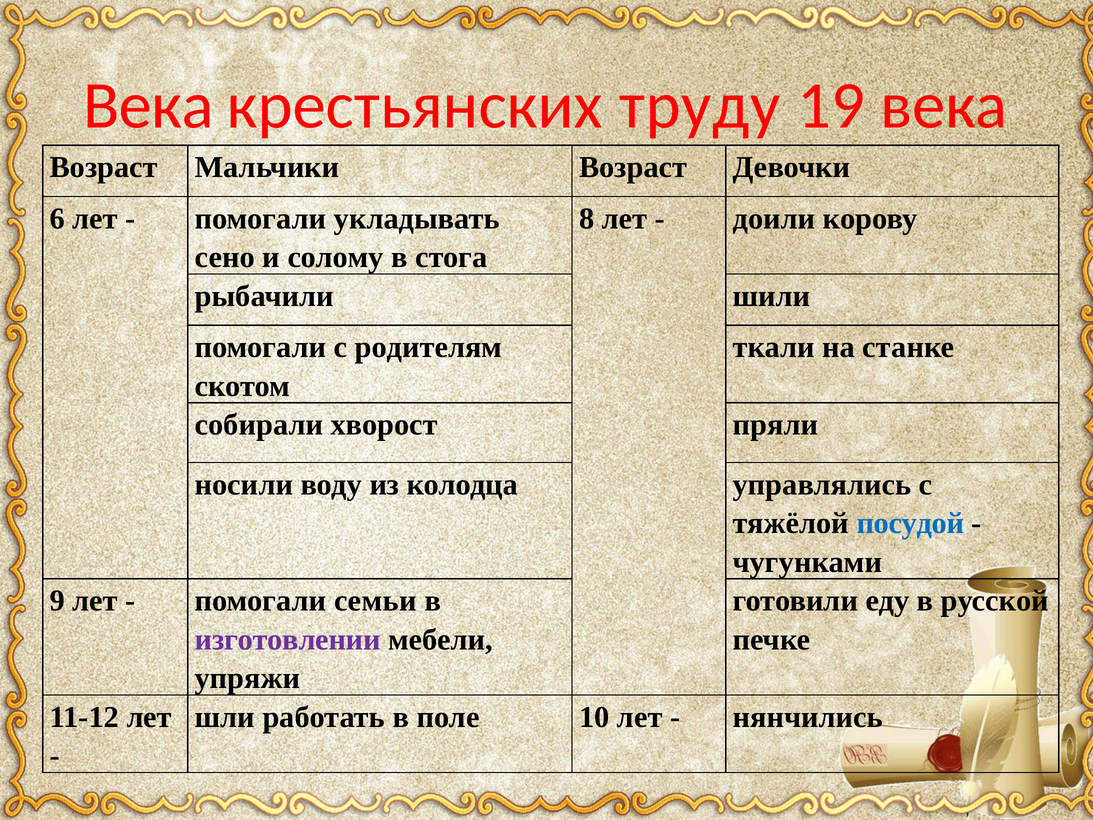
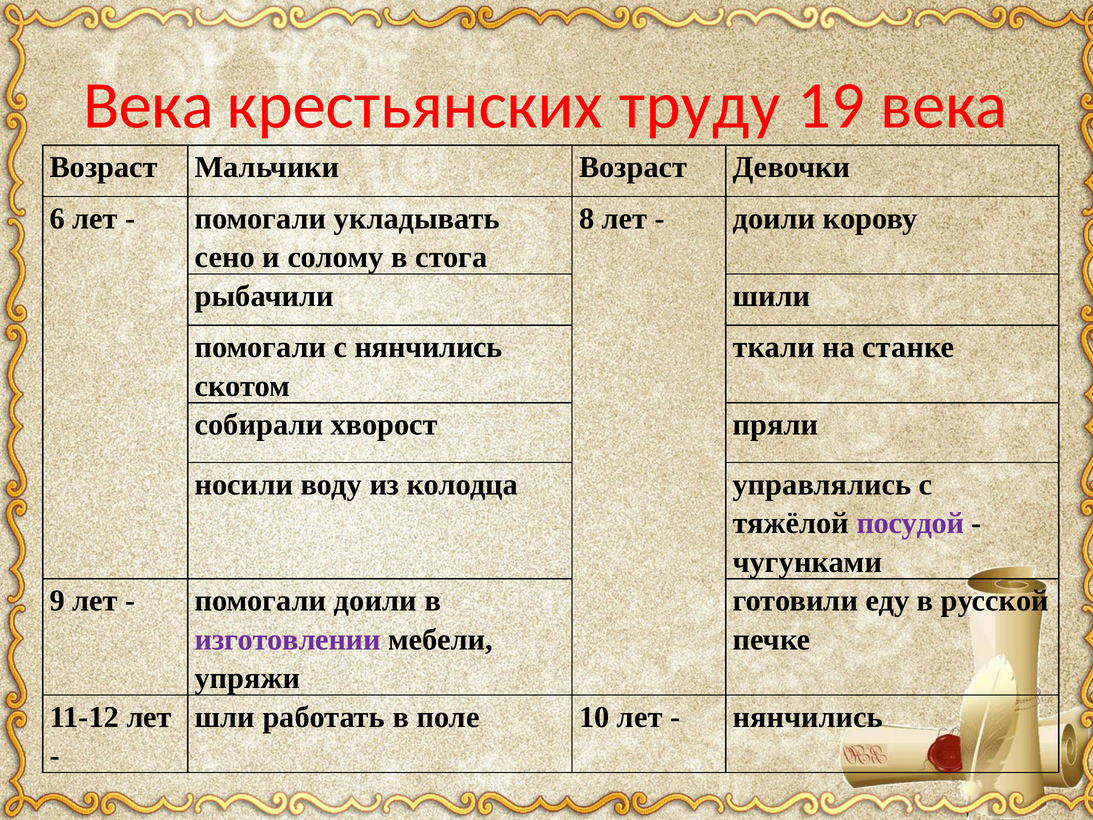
с родителям: родителям -> нянчились (429, 347)
посудой colour: blue -> purple (910, 523)
помогали семьи: семьи -> доили (375, 601)
